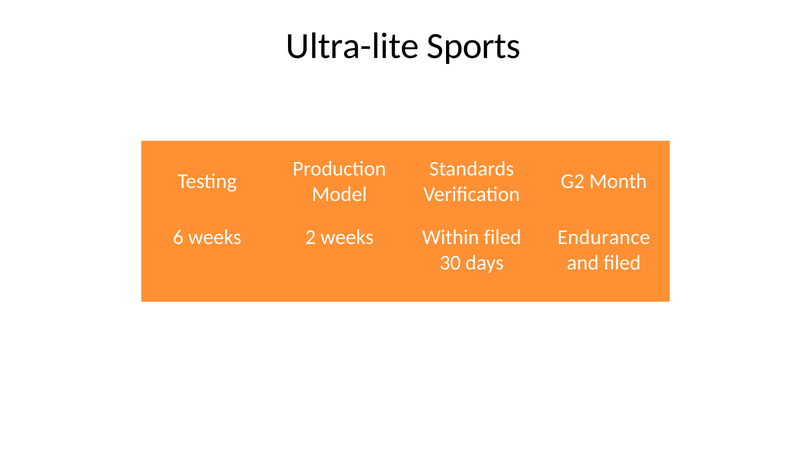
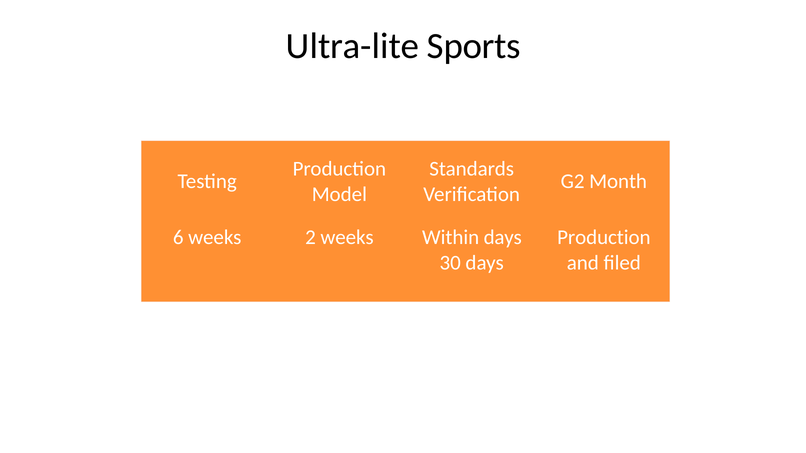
Within filed: filed -> days (503, 238)
Endurance: Endurance -> Production (604, 238)
